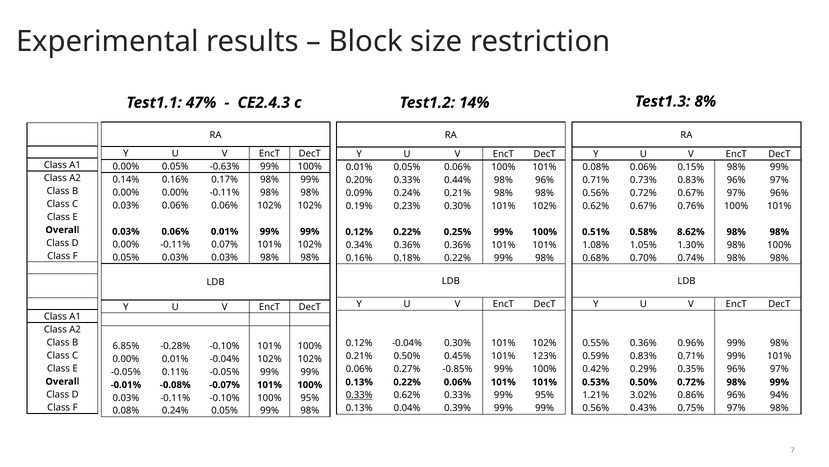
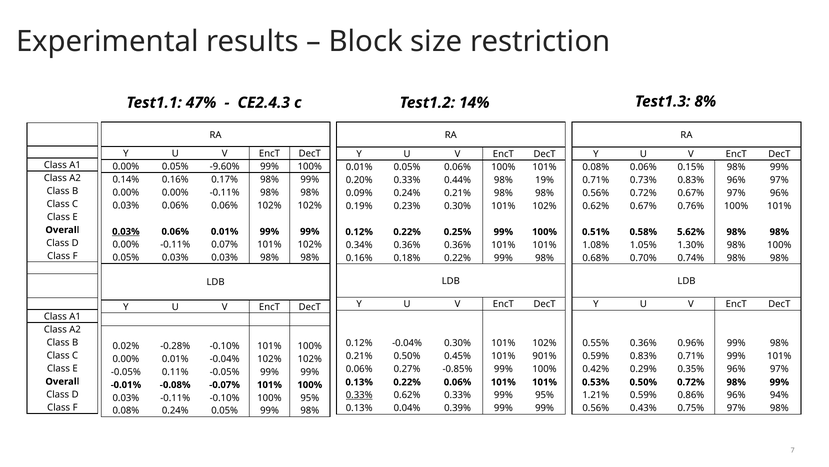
-0.63%: -0.63% -> -9.60% (225, 166)
98% 96%: 96% -> 19% (545, 180)
0.03% underline: none -> present (126, 231)
8.62%: 8.62% -> 5.62% (691, 232)
6.85%: 6.85% -> 0.02% (126, 345)
123%: 123% -> 901% (545, 356)
1.21% 3.02%: 3.02% -> 0.59% (643, 395)
